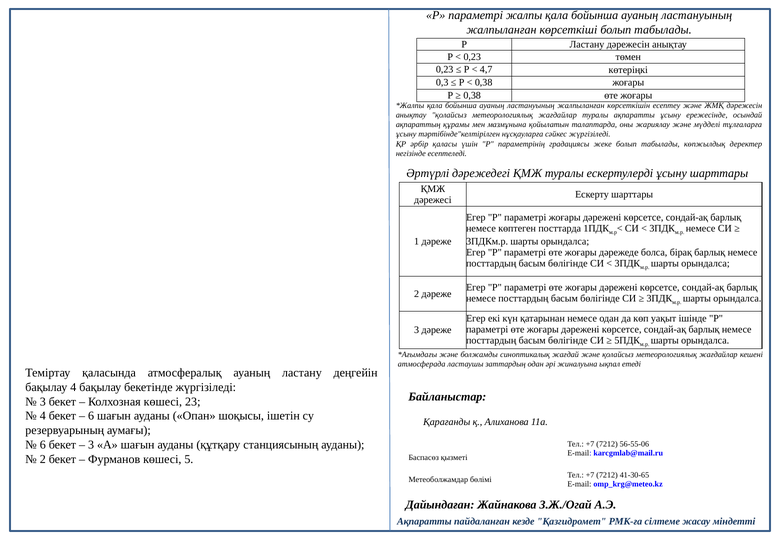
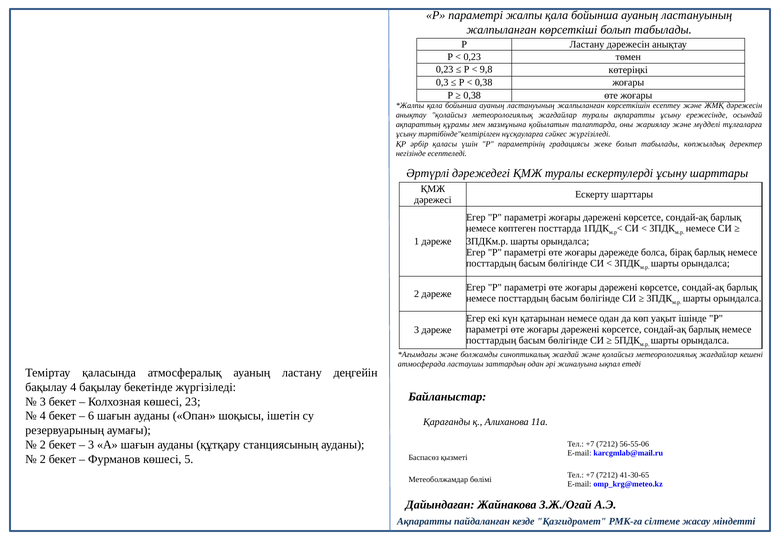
4,7: 4,7 -> 9,8 (486, 70)
6: 6 -> 2 (43, 445)
